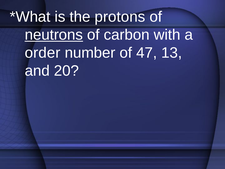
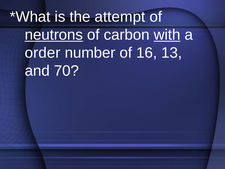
protons: protons -> attempt (120, 17)
with underline: none -> present (167, 35)
47: 47 -> 16 (147, 53)
20: 20 -> 70 (66, 71)
